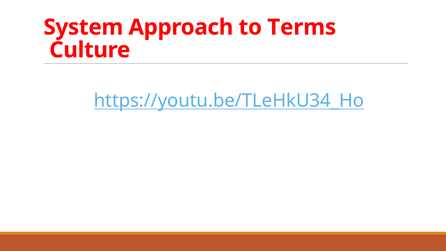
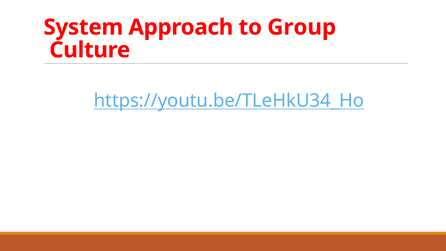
Terms: Terms -> Group (302, 27)
